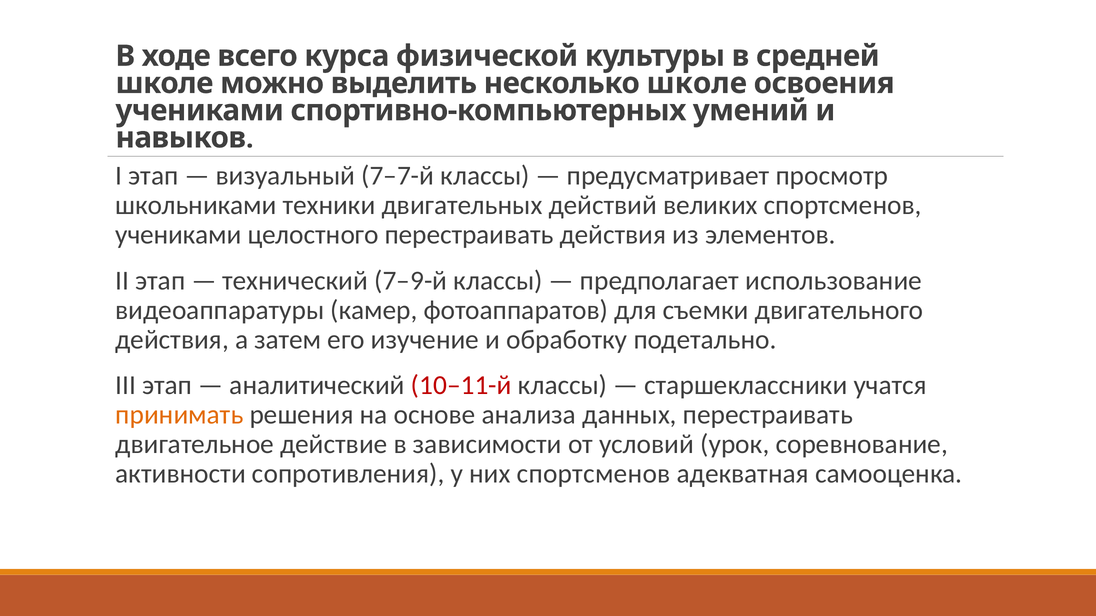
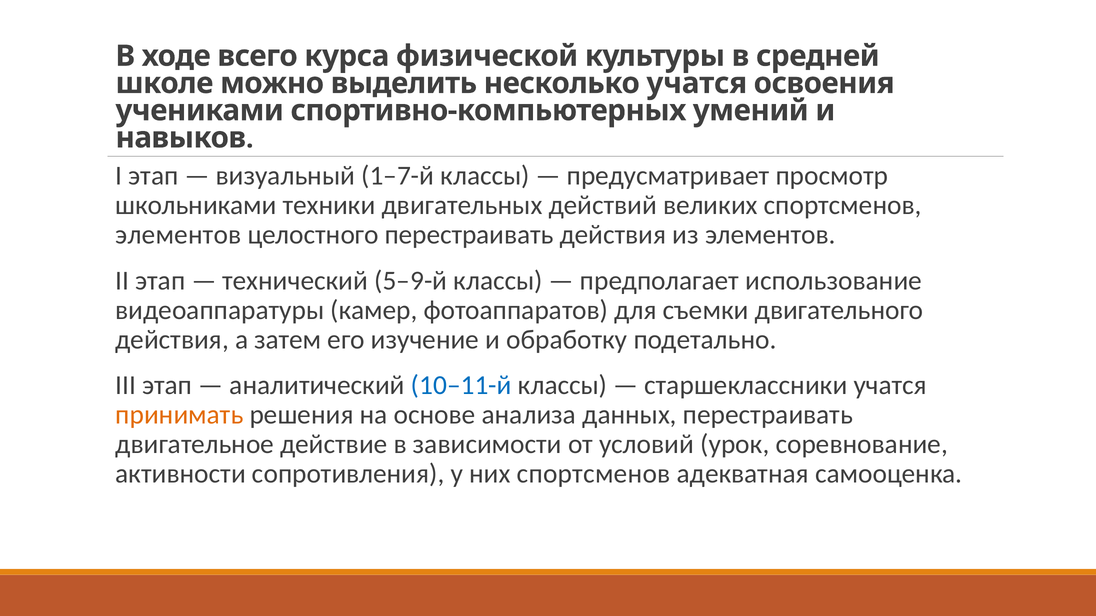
несколько школе: школе -> учатся (697, 83)
7–7-й: 7–7-й -> 1–7-й (398, 176)
учениками: учениками -> элементов (178, 235)
7–9-й: 7–9-й -> 5–9-й (411, 281)
10–11-й colour: red -> blue (461, 385)
